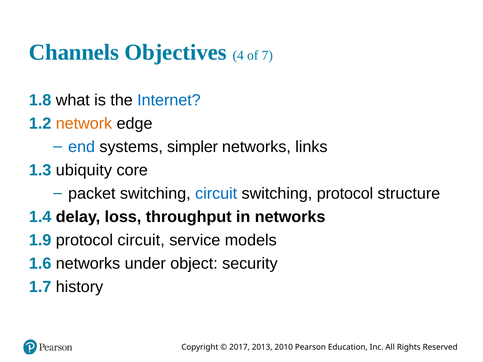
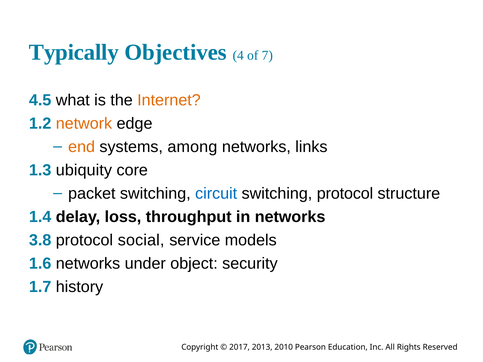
Channels: Channels -> Typically (74, 52)
1.8: 1.8 -> 4.5 (40, 100)
Internet colour: blue -> orange (169, 100)
end colour: blue -> orange (82, 147)
simpler: simpler -> among (192, 147)
1.9: 1.9 -> 3.8 (40, 240)
protocol circuit: circuit -> social (141, 240)
